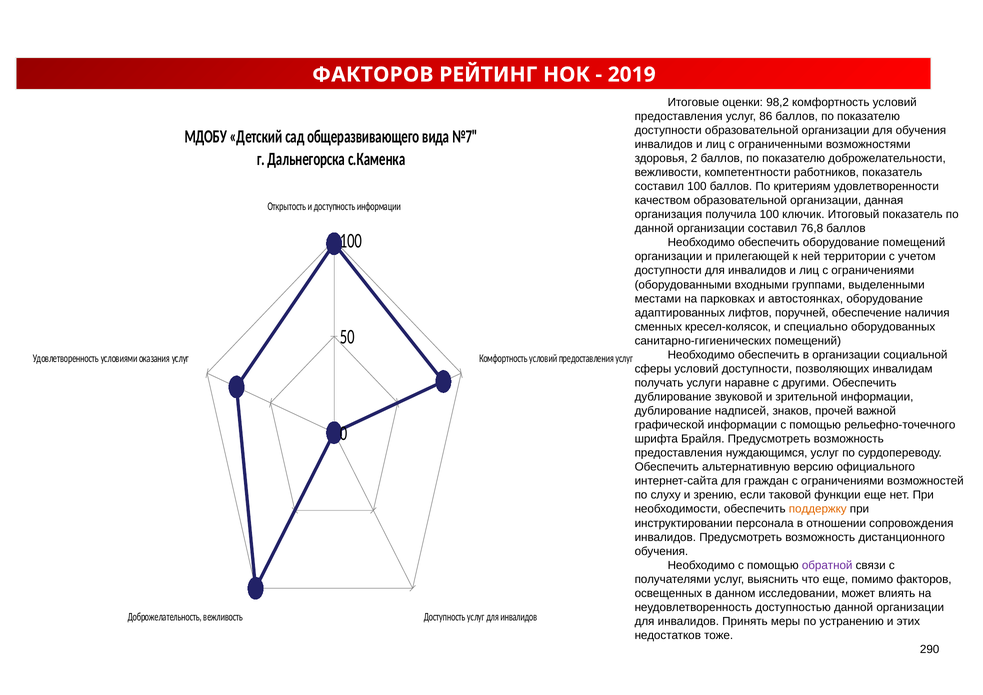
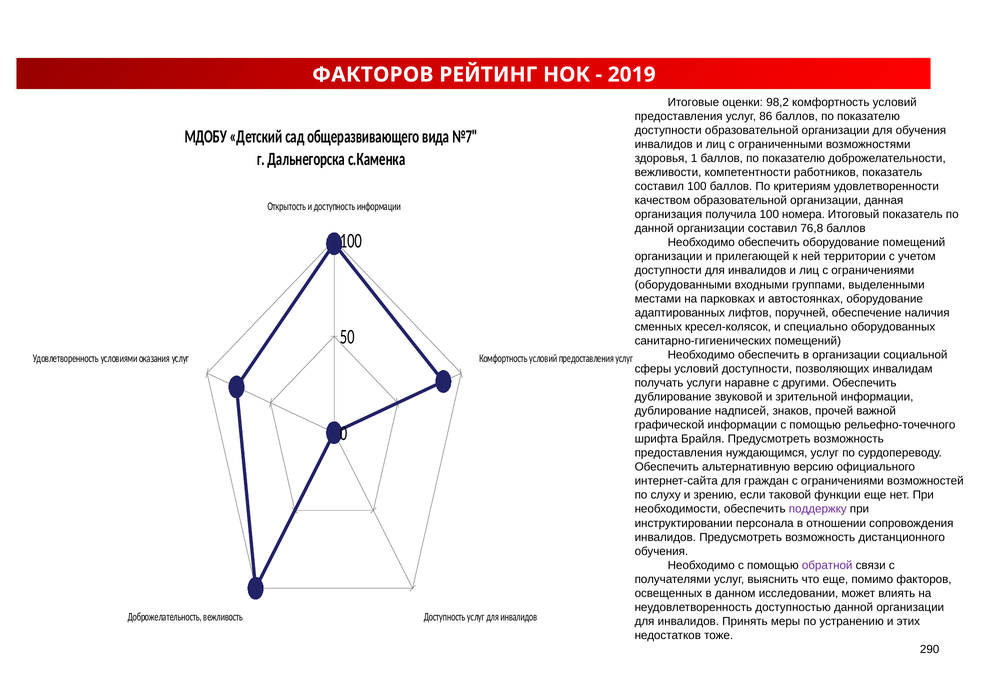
2: 2 -> 1 (694, 158)
ключик: ключик -> номера (803, 215)
поддержку colour: orange -> purple (818, 509)
